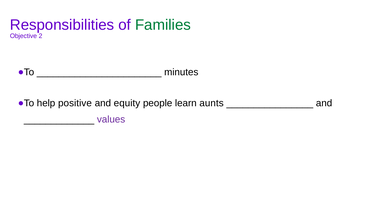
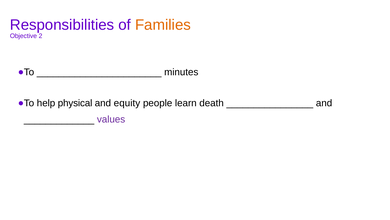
Families colour: green -> orange (163, 25)
positive: positive -> physical (75, 103)
aunts: aunts -> death (212, 103)
